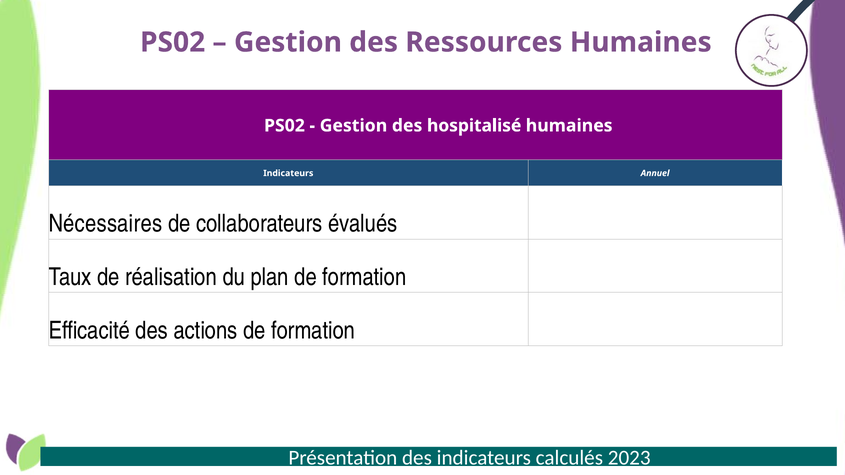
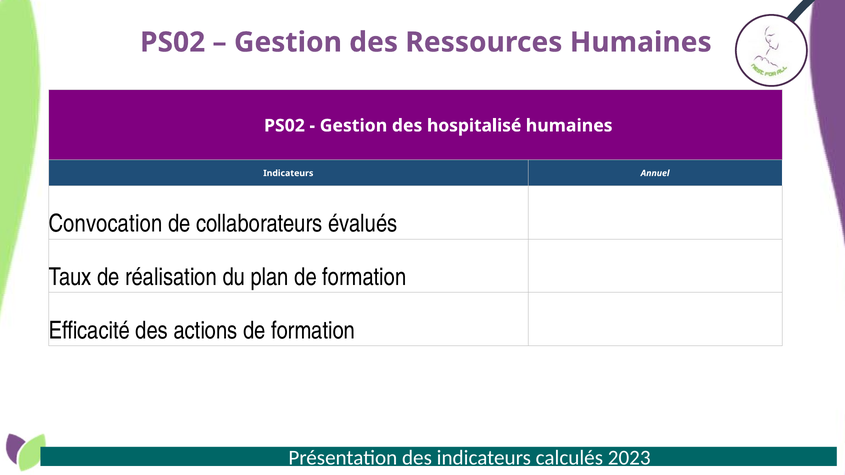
Nécessaires: Nécessaires -> Convocation (105, 224)
